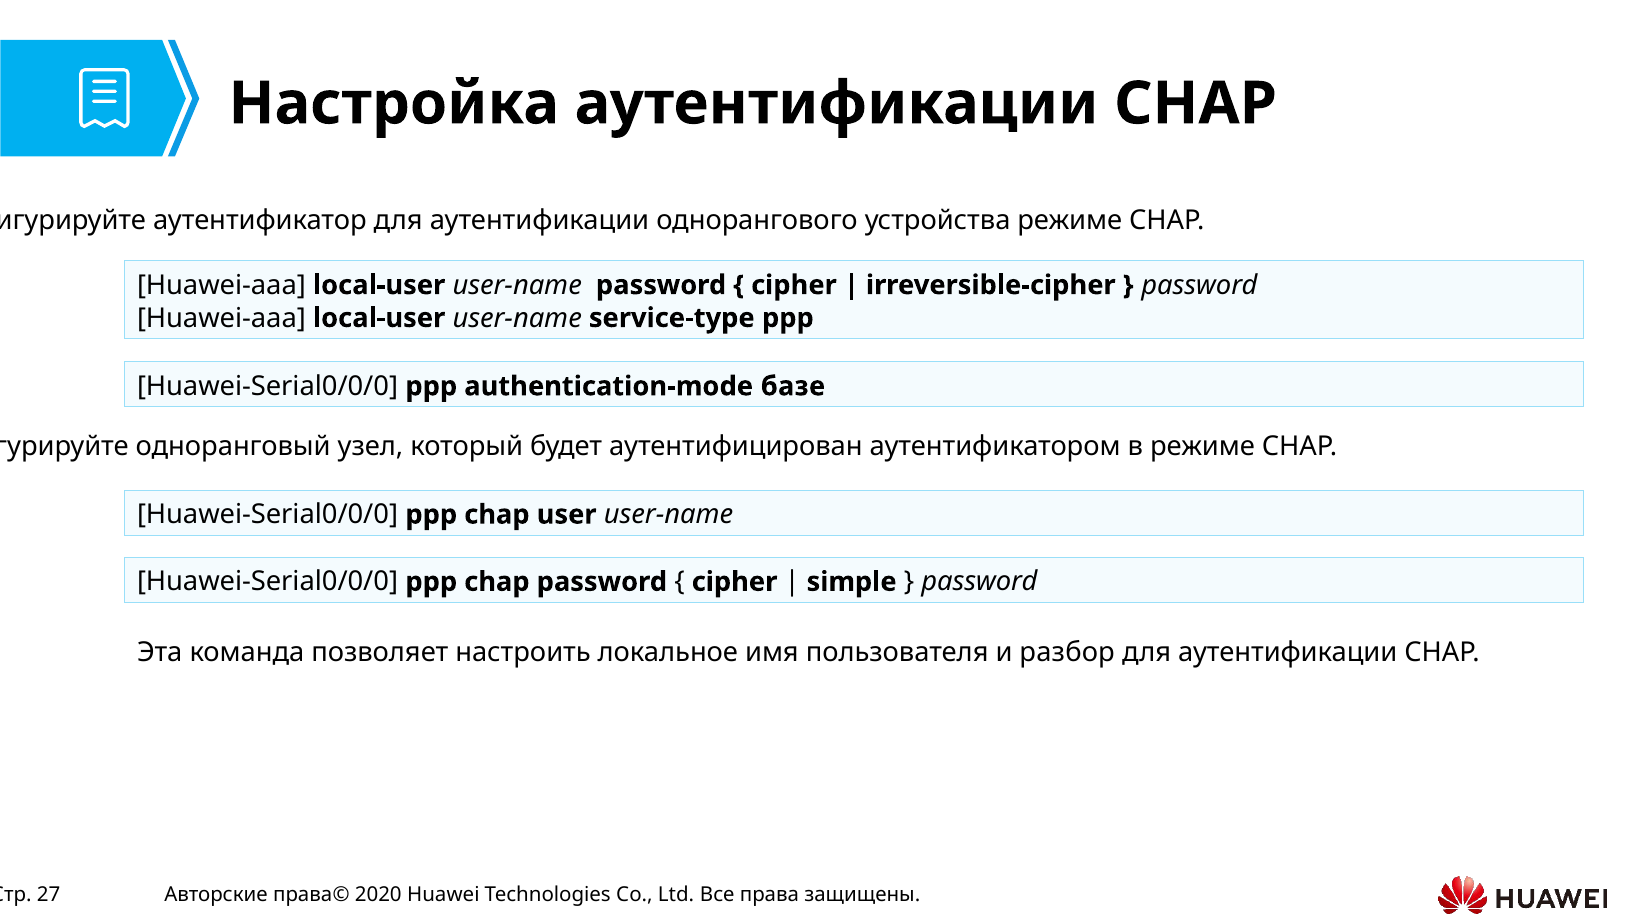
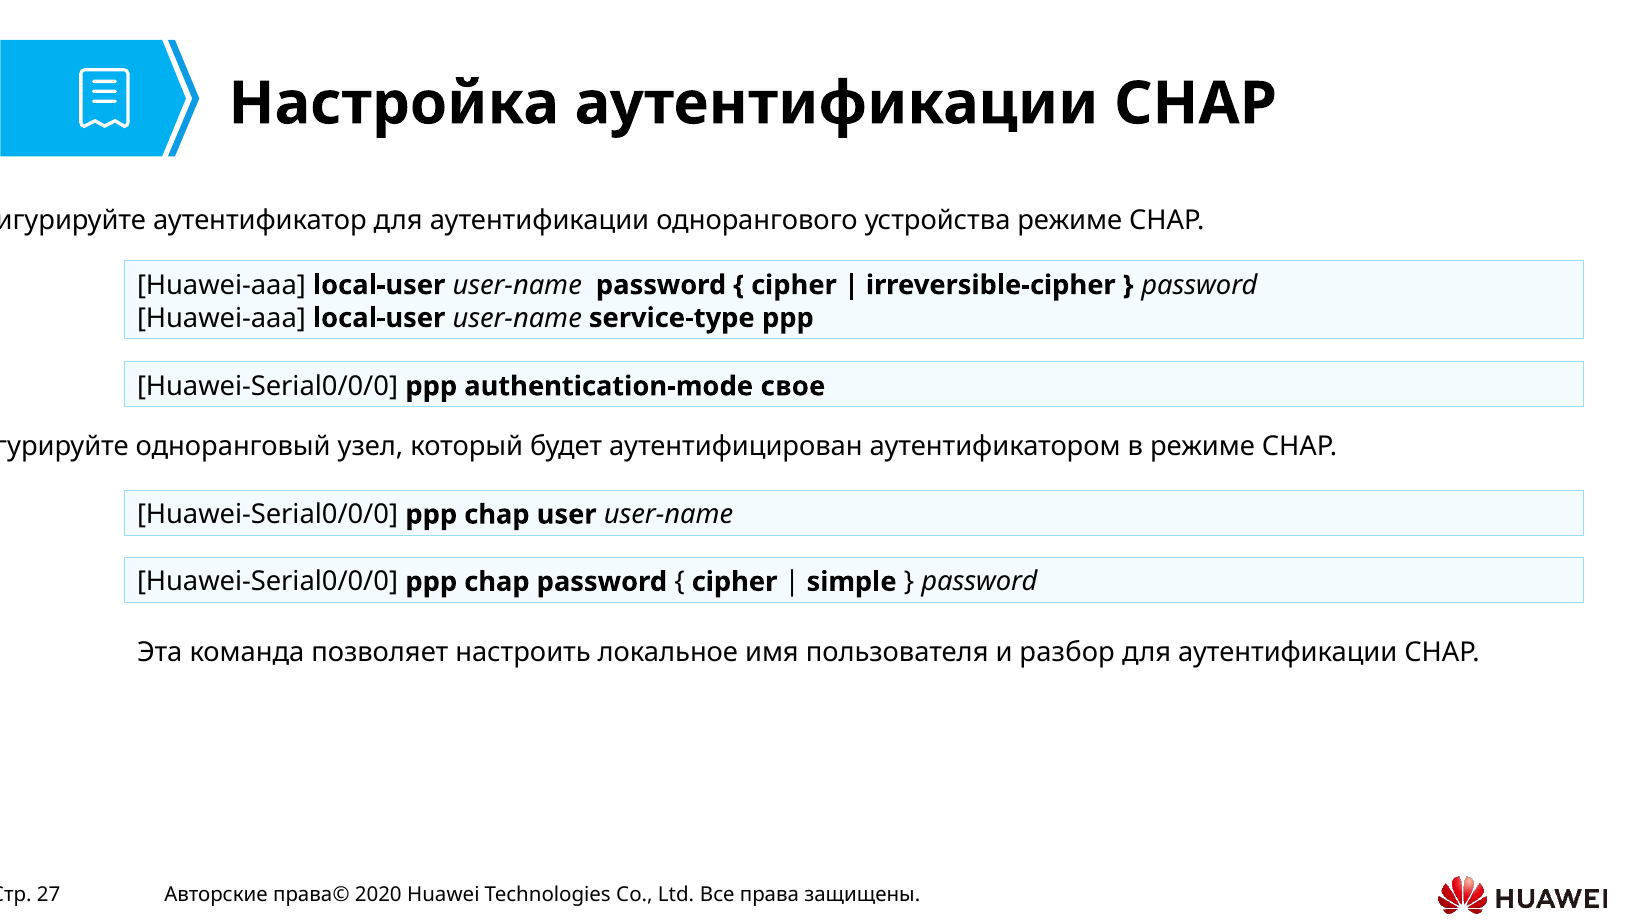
базе: базе -> свое (793, 386)
